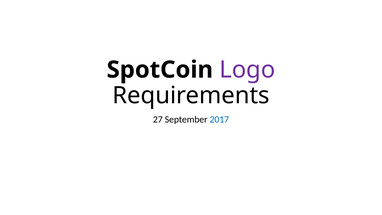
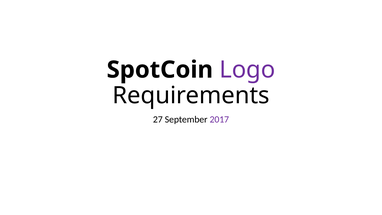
2017 colour: blue -> purple (219, 119)
